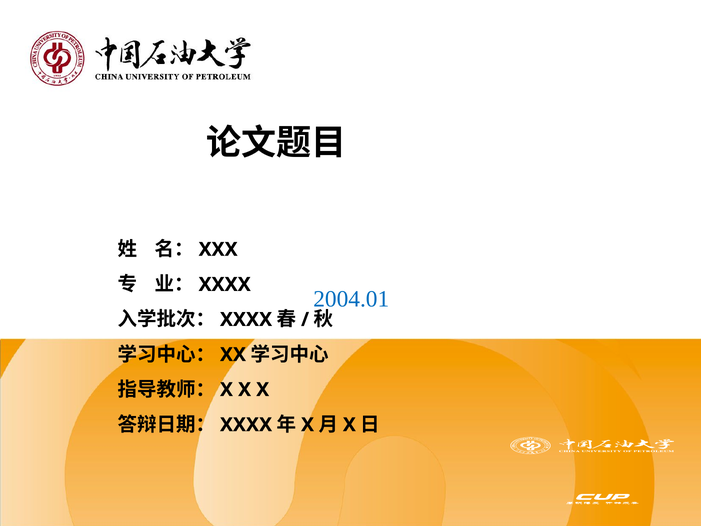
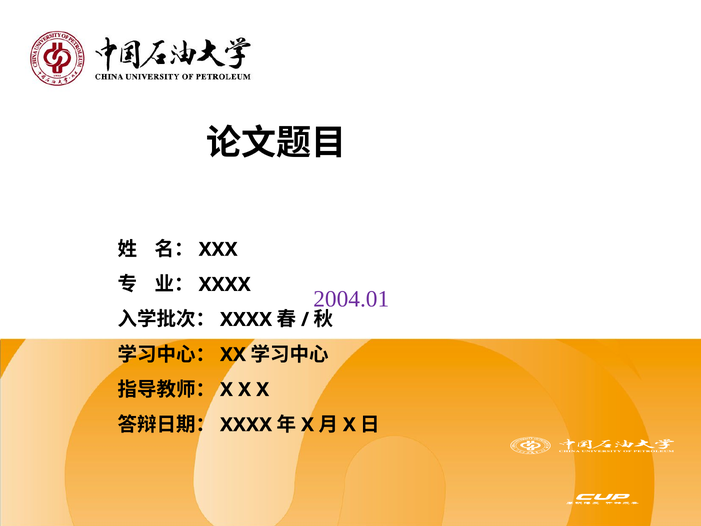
2004.01 colour: blue -> purple (351, 299)
